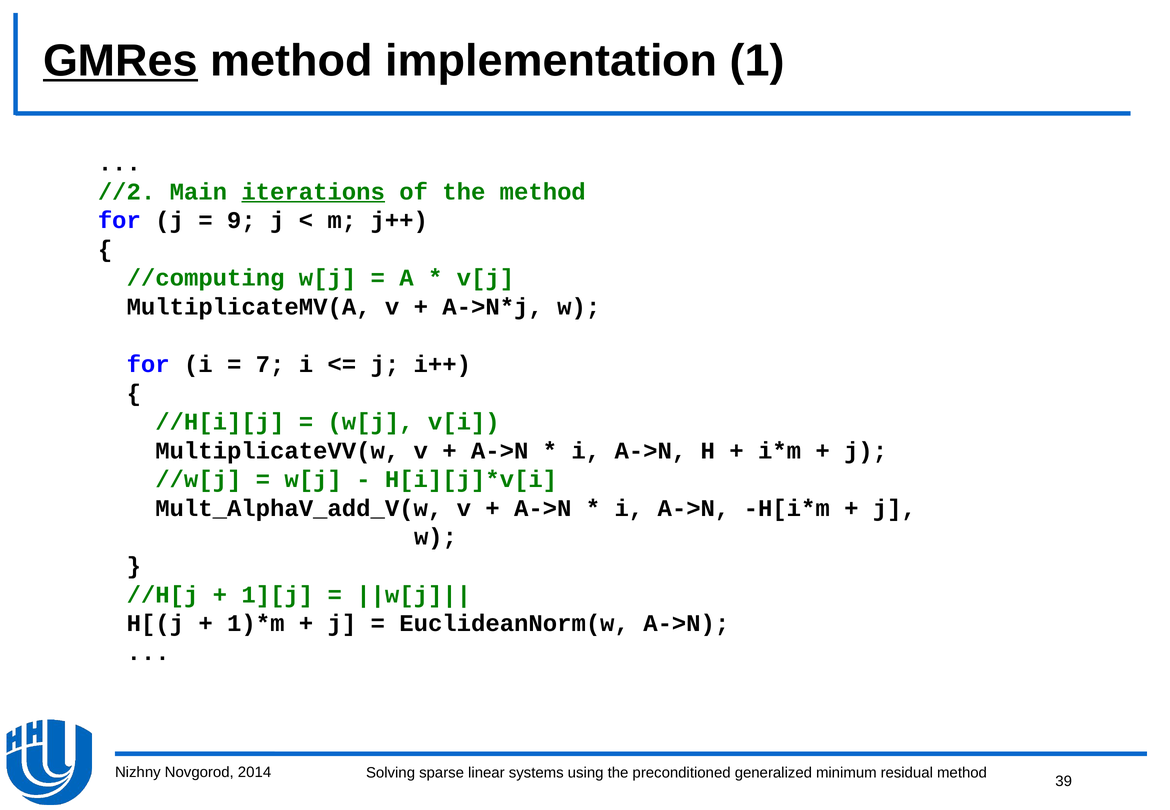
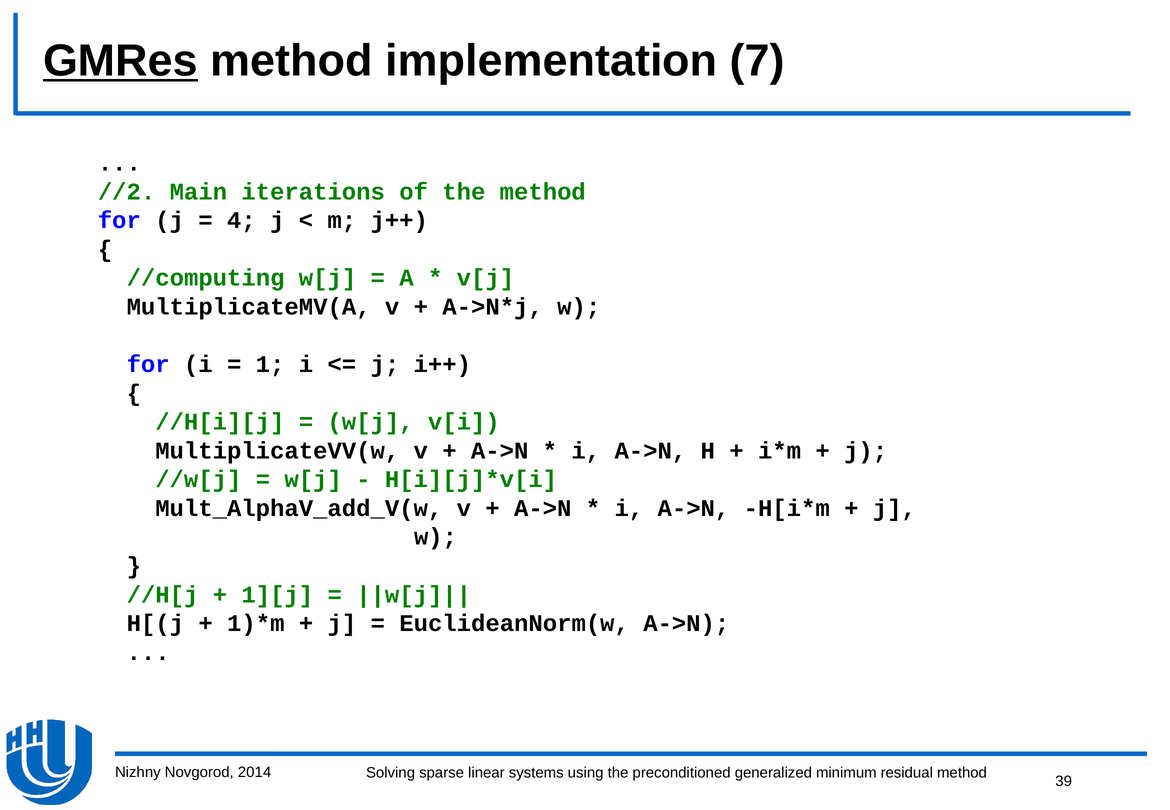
1: 1 -> 7 (757, 61)
iterations underline: present -> none (313, 192)
9: 9 -> 4 (241, 220)
7: 7 -> 1 (270, 364)
